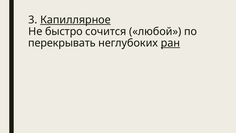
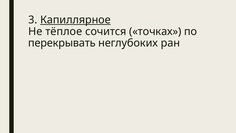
быстро: быстро -> тёплое (64, 31)
любой: любой -> точках (155, 31)
ран underline: present -> none (170, 43)
